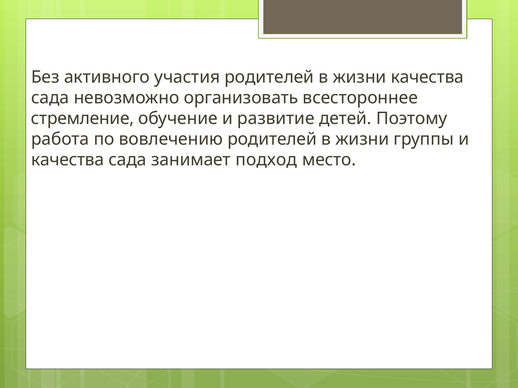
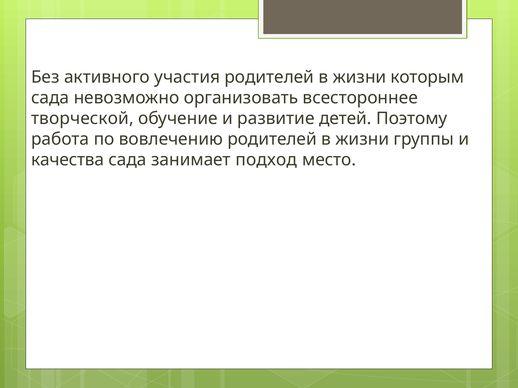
жизни качества: качества -> которым (427, 77)
стремление: стремление -> творческой (82, 119)
